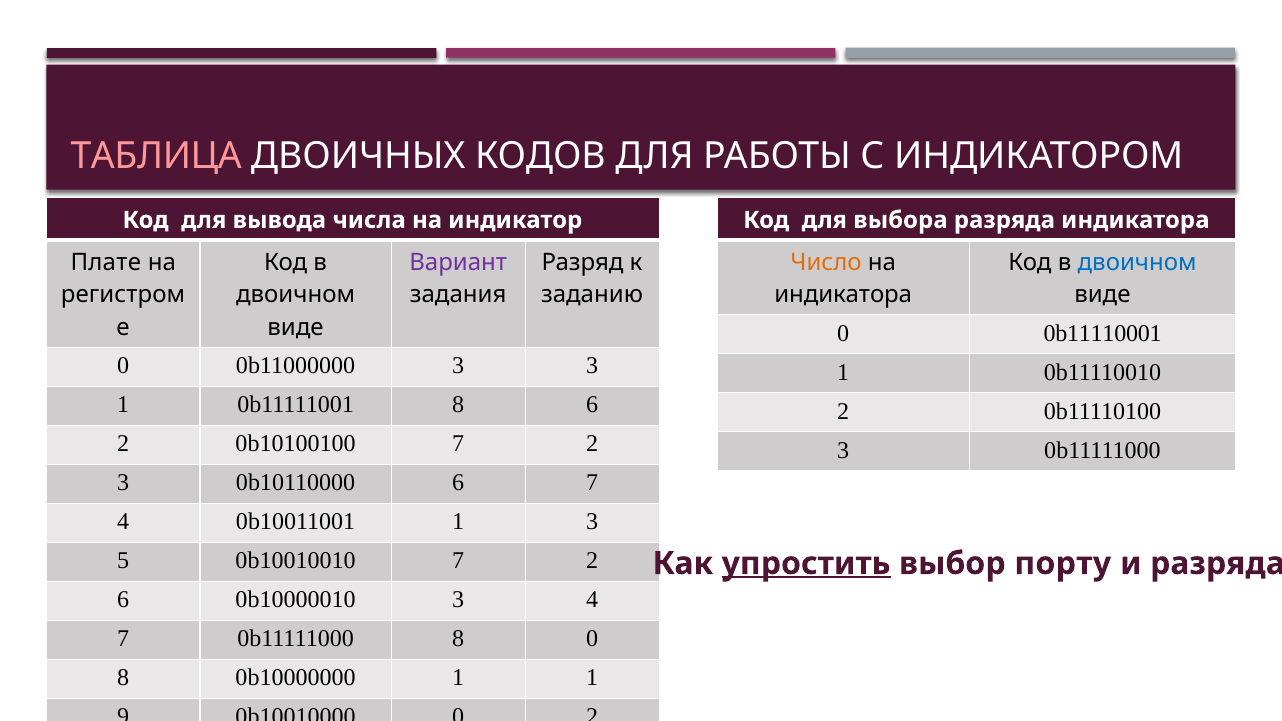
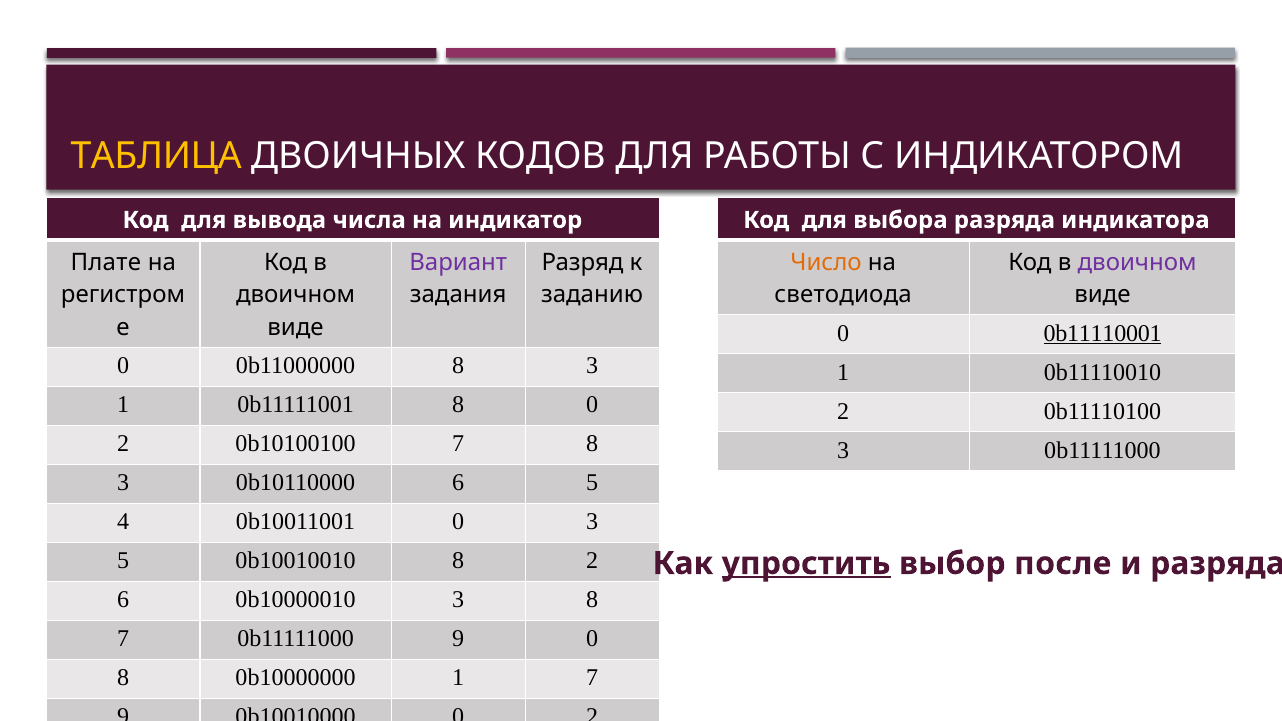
ТАБЛИЦА colour: pink -> yellow (156, 156)
двоичном colour: blue -> purple (1137, 262)
индикатора: индикатора -> светодиода (843, 295)
0b11110001 underline: none -> present (1103, 333)
0b11000000 3: 3 -> 8 (458, 366)
8 6: 6 -> 0 (592, 405)
0b10100100 7 2: 2 -> 8 (592, 444)
6 7: 7 -> 5 (592, 483)
0b10011001 1: 1 -> 0 (458, 522)
0b10010010 7: 7 -> 8 (458, 561)
порту: порту -> после (1063, 564)
3 4: 4 -> 8 (592, 600)
0b11111000 8: 8 -> 9 (458, 639)
1 1: 1 -> 7 (592, 678)
